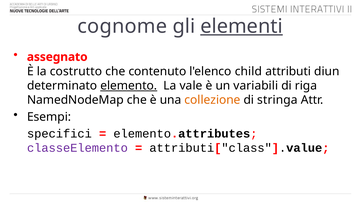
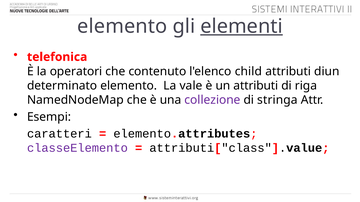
cognome: cognome -> elemento (122, 26)
assegnato: assegnato -> telefonica (57, 57)
costrutto: costrutto -> operatori (76, 71)
elemento underline: present -> none (129, 86)
un variabili: variabili -> attributi (256, 86)
collezione colour: orange -> purple (212, 100)
specifici: specifici -> caratteri (59, 134)
